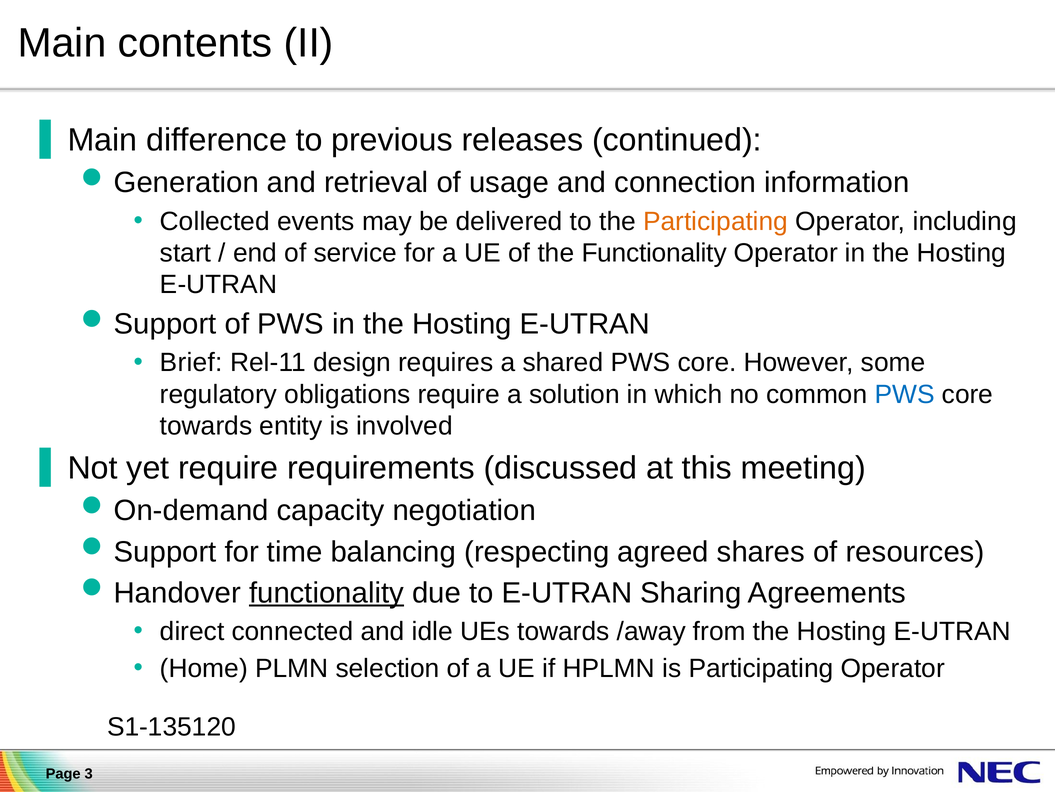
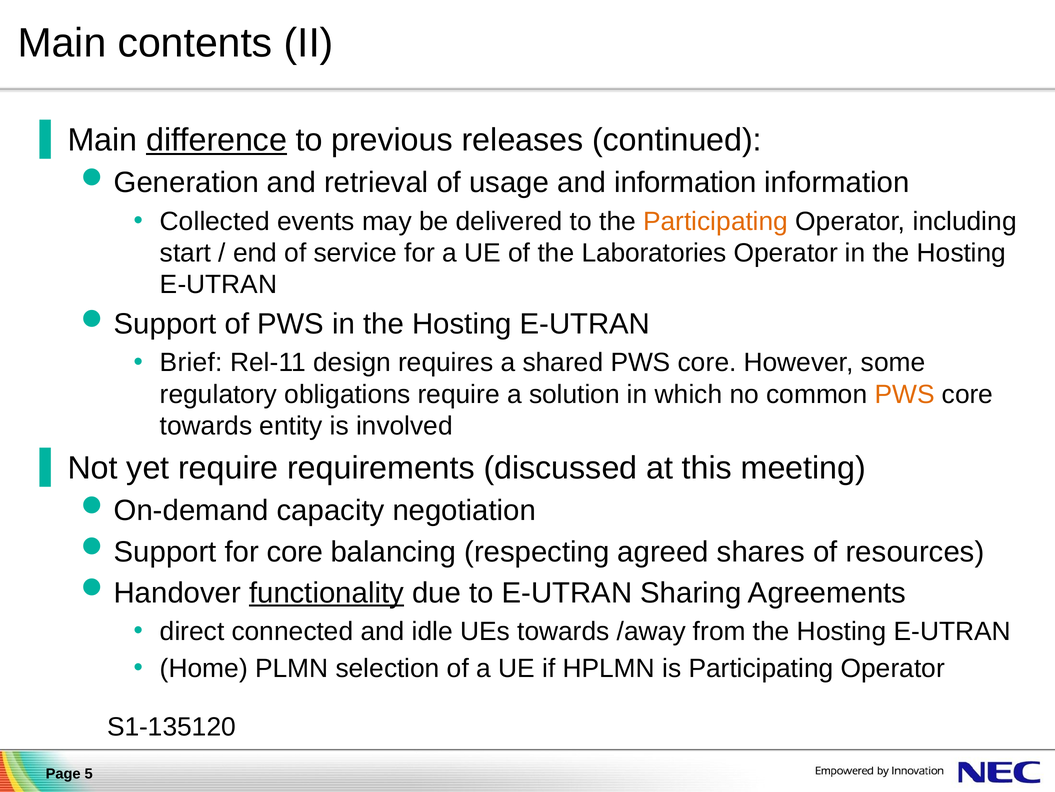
difference underline: none -> present (217, 140)
and connection: connection -> information (685, 183)
the Functionality: Functionality -> Laboratories (654, 253)
PWS colour: blue -> orange (905, 394)
for time: time -> core (295, 551)
3: 3 -> 5 (89, 773)
